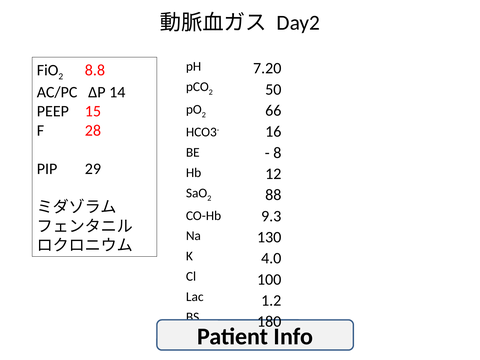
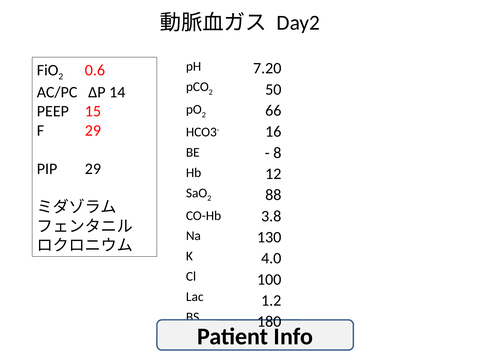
8.8: 8.8 -> 0.6 (95, 70)
F 28: 28 -> 29 (93, 130)
9.3: 9.3 -> 3.8 (271, 216)
